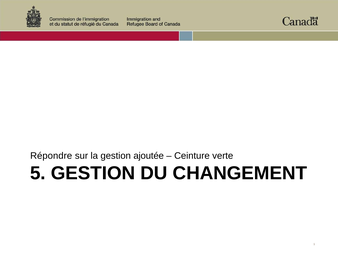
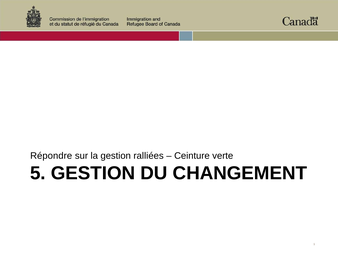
ajoutée: ajoutée -> ralliées (149, 156)
